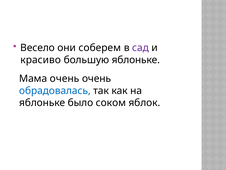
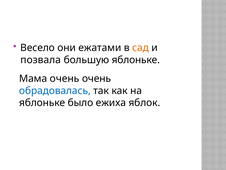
соберем: соберем -> ежатами (100, 48)
сад colour: purple -> orange (140, 48)
красиво: красиво -> позвала (41, 60)
соком: соком -> ежиха (111, 102)
